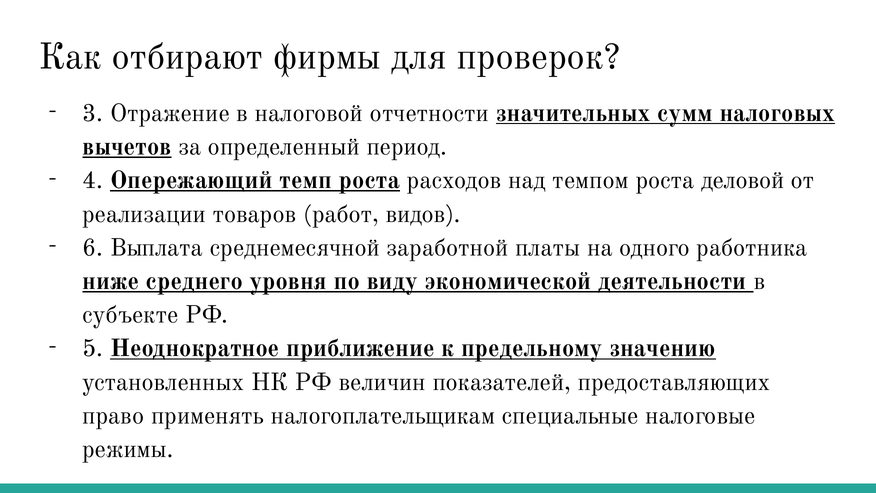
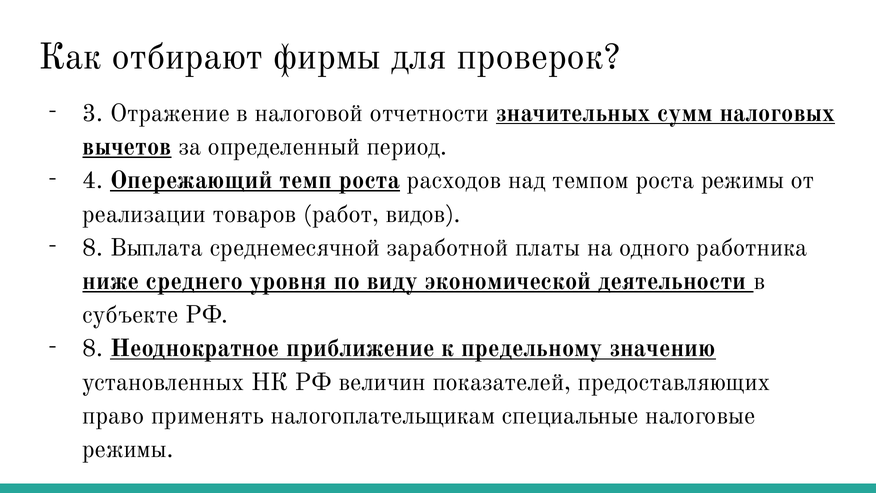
роста деловой: деловой -> режимы (743, 180)
6: 6 -> 8 (93, 247)
5: 5 -> 8 (93, 348)
